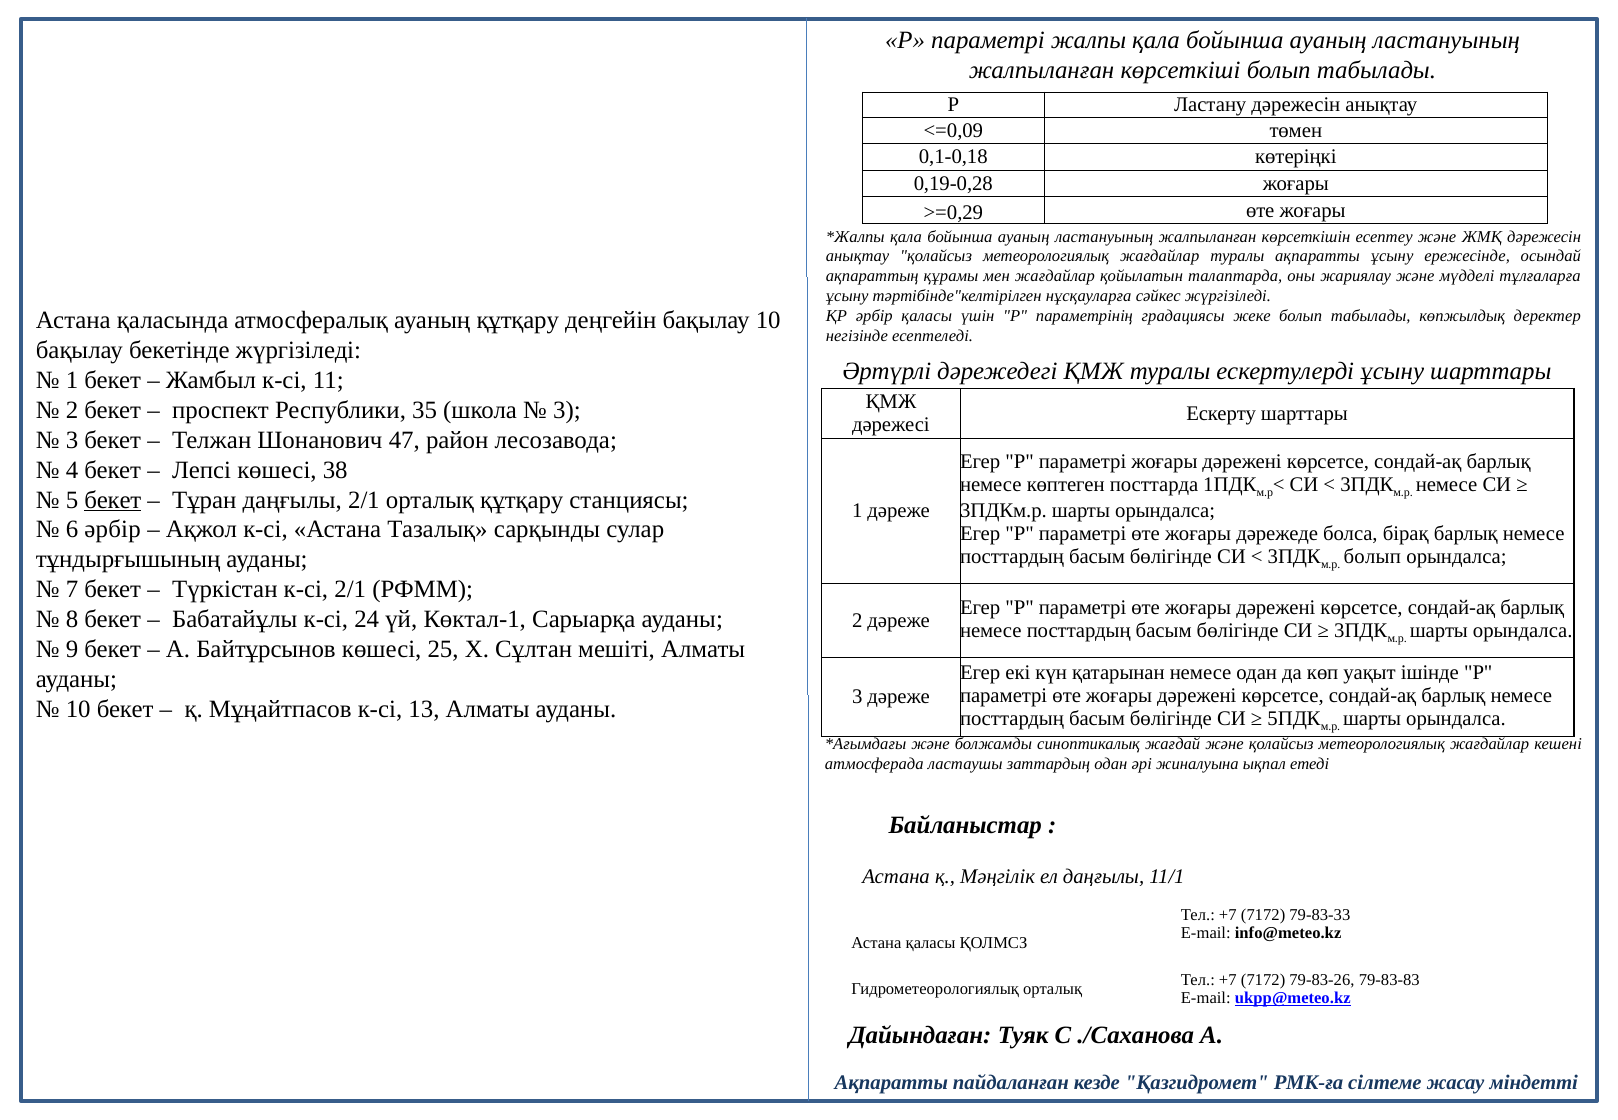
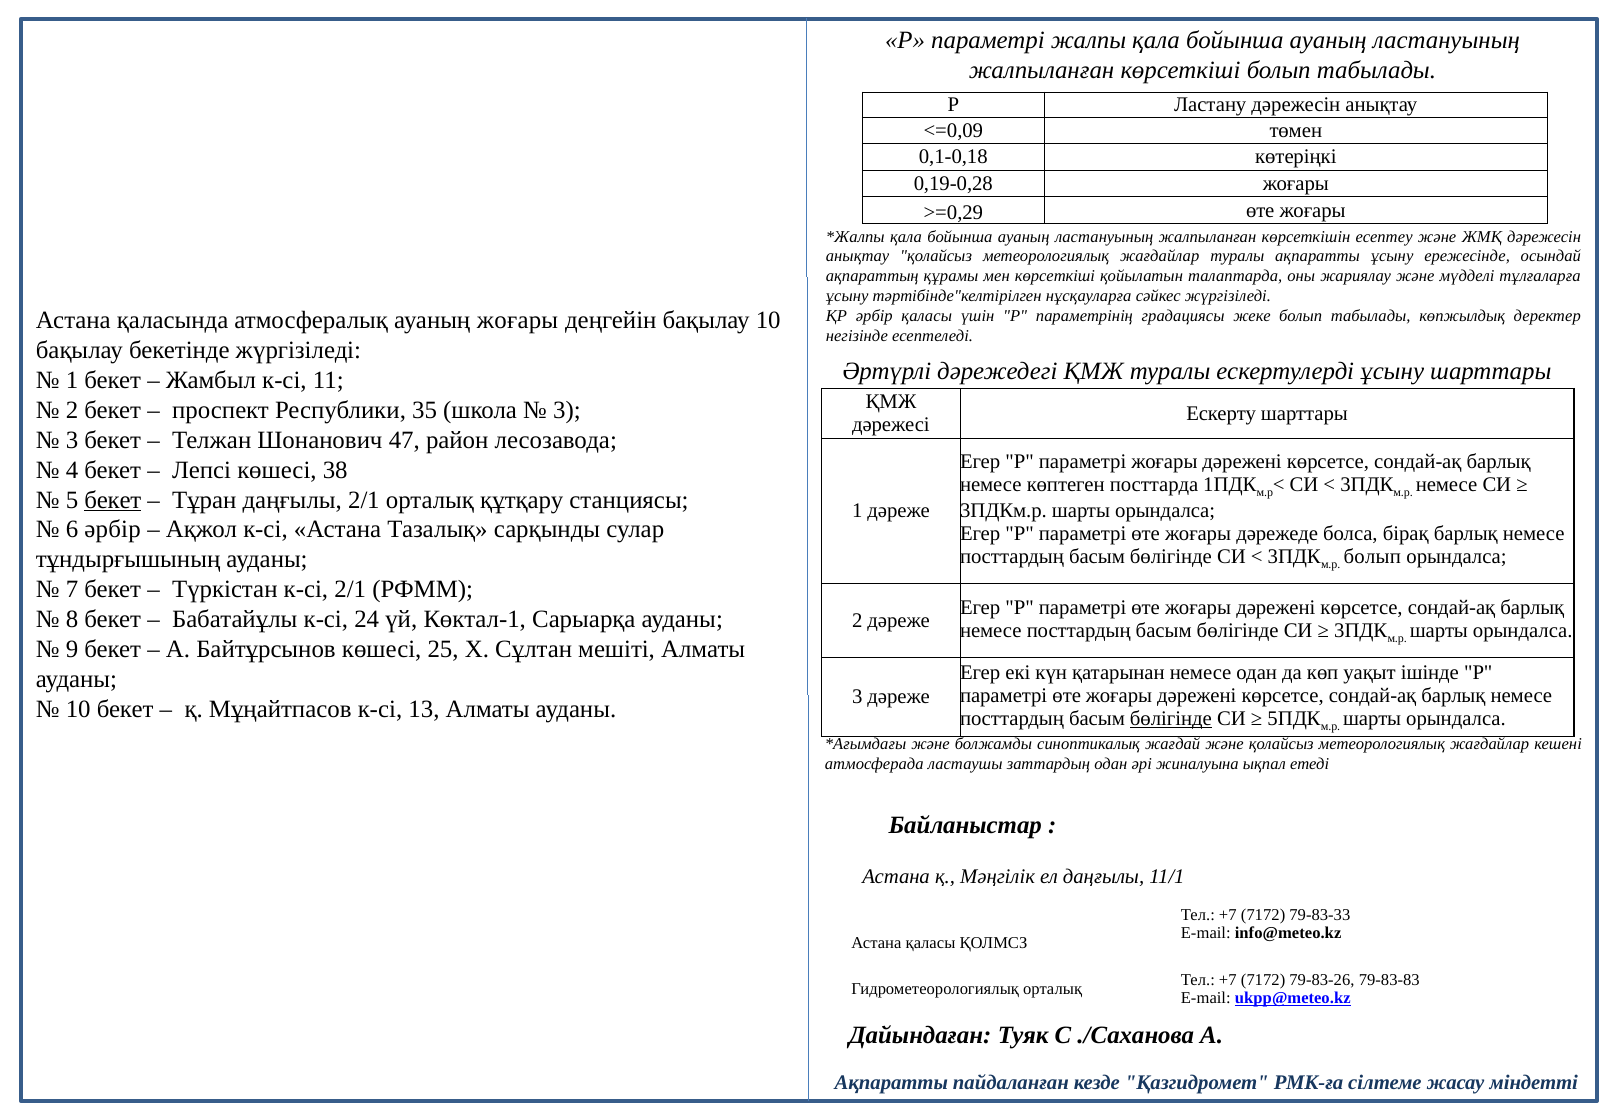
мен жағдайлар: жағдайлар -> көрсеткіші (1055, 276)
ауаның құтқару: құтқару -> жоғары (518, 321)
бөлігінде underline: none -> present (1171, 718)
